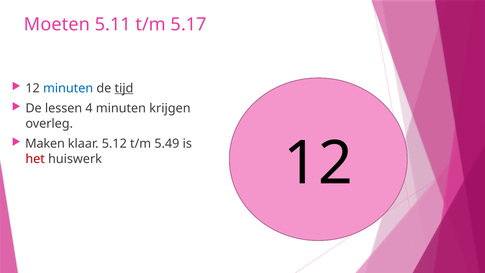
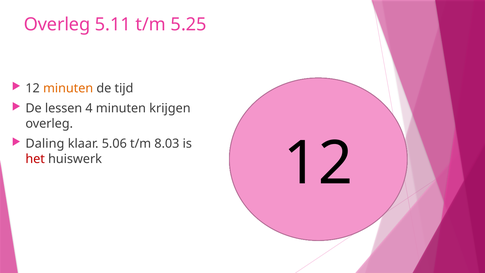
Moeten: Moeten -> Overleg (57, 24)
5.17: 5.17 -> 5.25 (189, 24)
minuten colour: blue -> orange (68, 88)
tijd underline: present -> none (124, 88)
Maken: Maken -> Daling (45, 144)
5.12: 5.12 -> 5.06 (114, 144)
5.49: 5.49 -> 8.03 (167, 144)
